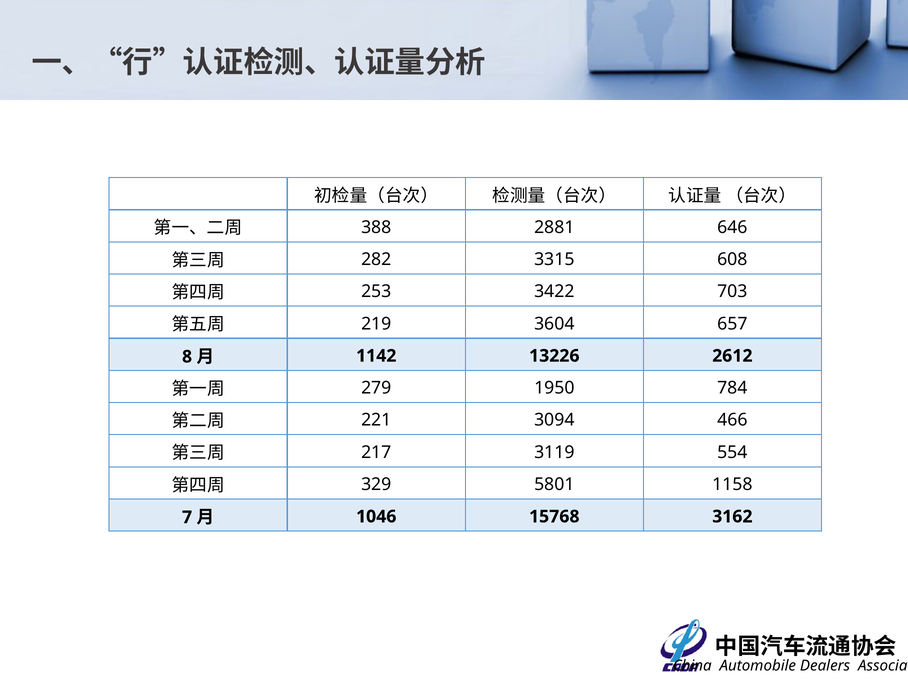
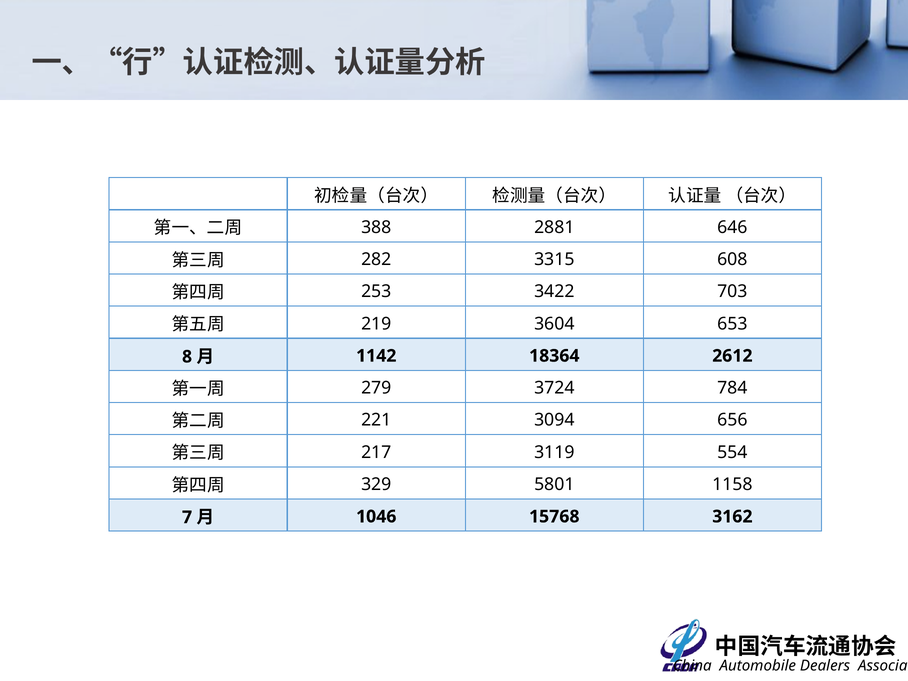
657: 657 -> 653 (732, 324)
13226: 13226 -> 18364 (554, 356)
1950: 1950 -> 3724 (554, 388)
466: 466 -> 656 (732, 420)
